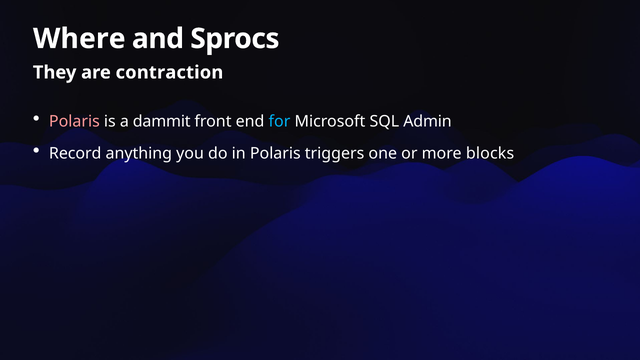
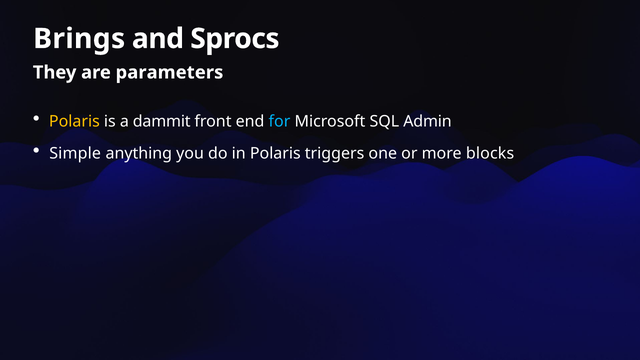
Where: Where -> Brings (79, 39)
contraction: contraction -> parameters (169, 72)
Polaris colour: pink -> yellow (74, 121)
Record: Record -> Simple (75, 154)
